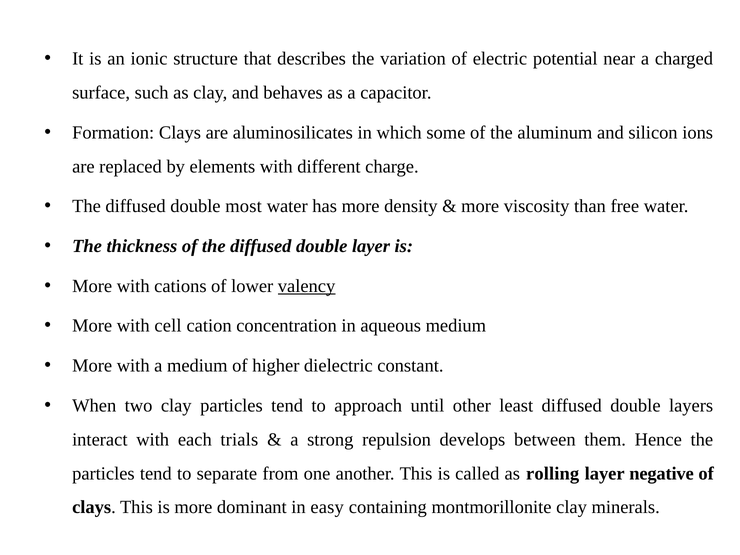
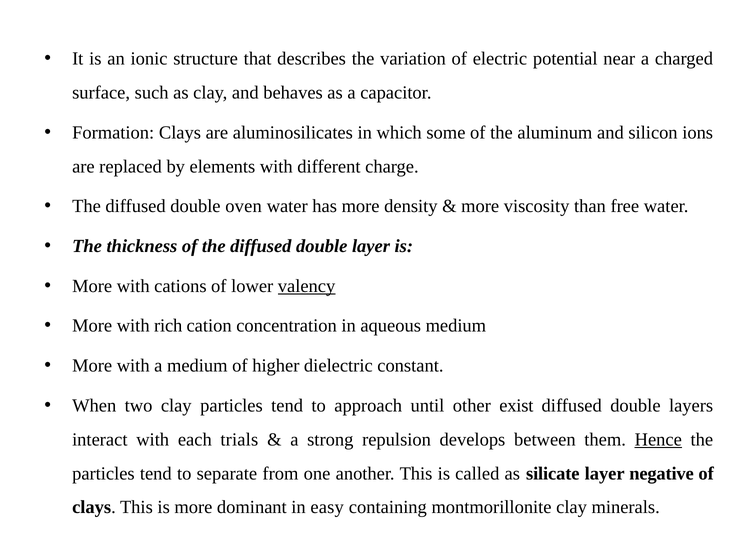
most: most -> oven (244, 206)
cell: cell -> rich (168, 326)
least: least -> exist (516, 406)
Hence underline: none -> present (658, 439)
rolling: rolling -> silicate (553, 473)
